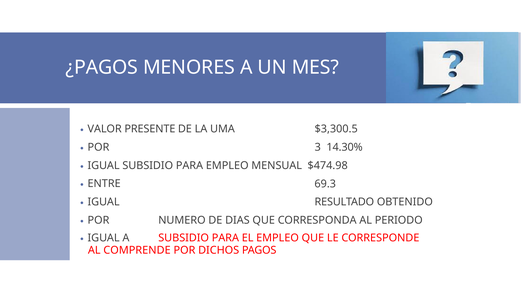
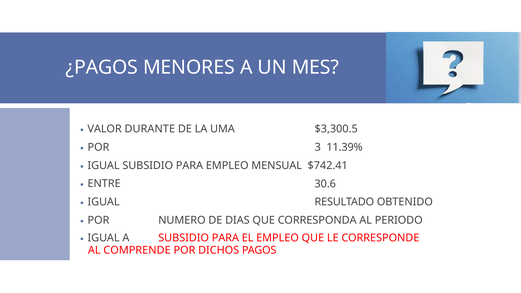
PRESENTE: PRESENTE -> DURANTE (150, 129)
14.30%: 14.30% -> 11.39% (345, 147)
$474.98: $474.98 -> $742.41 (328, 166)
69.3: 69.3 -> 30.6 (325, 184)
